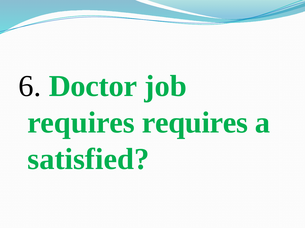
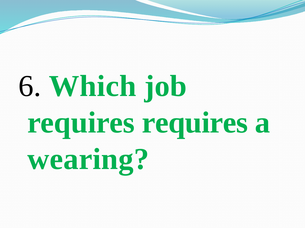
Doctor: Doctor -> Which (93, 86)
satisfied: satisfied -> wearing (88, 160)
